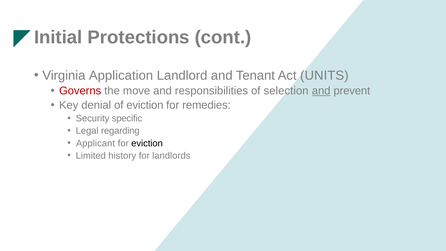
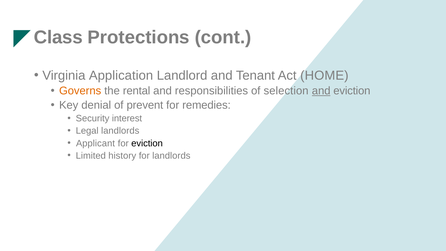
Initial: Initial -> Class (58, 37)
UNITS: UNITS -> HOME (324, 75)
Governs colour: red -> orange (80, 91)
move: move -> rental (137, 91)
and prevent: prevent -> eviction (352, 91)
of eviction: eviction -> prevent (145, 105)
specific: specific -> interest (127, 118)
Legal regarding: regarding -> landlords (120, 131)
